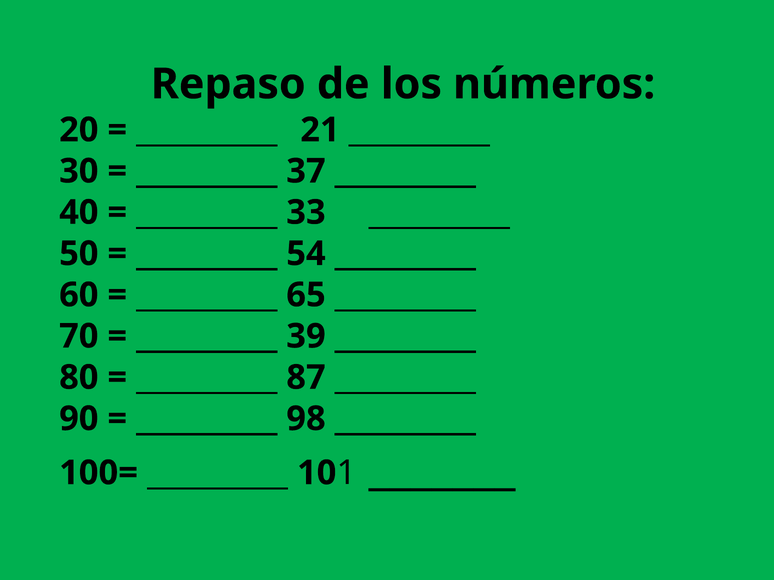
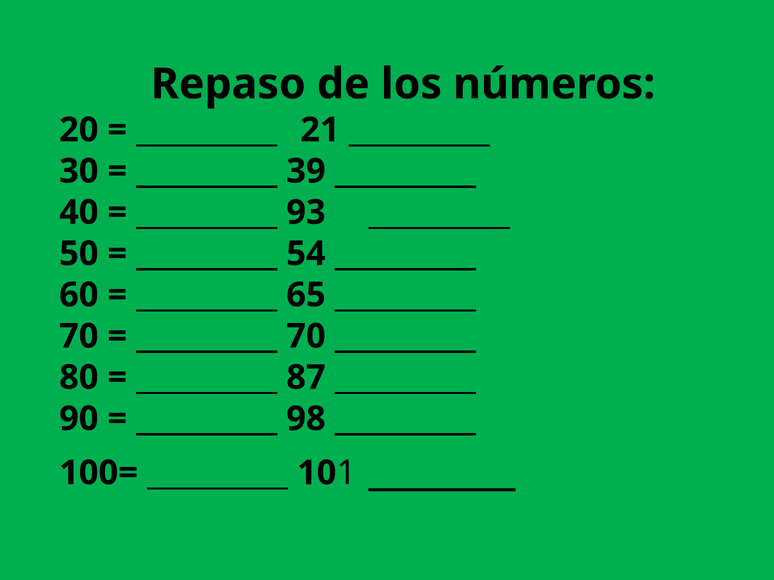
37: 37 -> 39 (306, 171)
33: 33 -> 93 (306, 213)
39: 39 -> 70 (306, 336)
